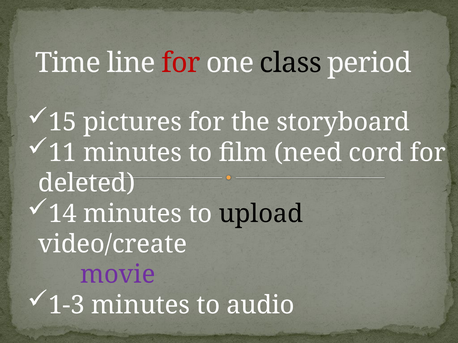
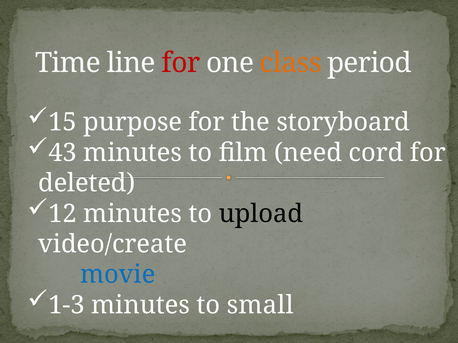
class colour: black -> orange (291, 63)
pictures: pictures -> purpose (133, 122)
11: 11 -> 43 (63, 153)
14: 14 -> 12 (63, 214)
movie colour: purple -> blue (118, 275)
audio: audio -> small (260, 306)
